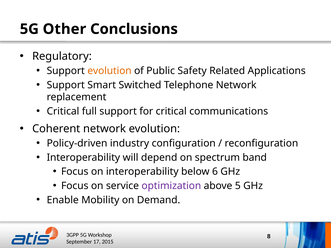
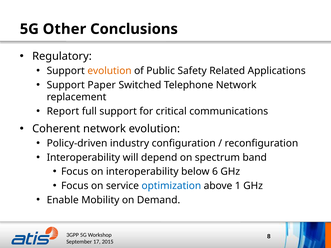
Smart: Smart -> Paper (102, 85)
Critical: Critical -> Report (63, 111)
optimization colour: purple -> blue (171, 186)
5: 5 -> 1 (238, 186)
